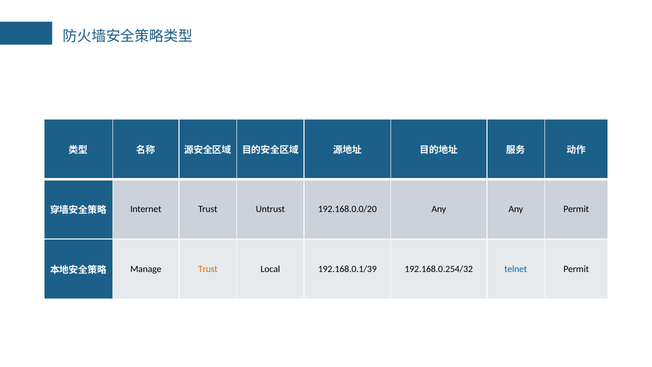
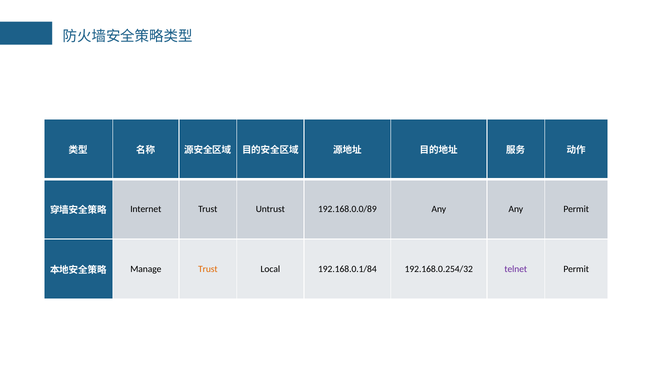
192.168.0.0/20: 192.168.0.0/20 -> 192.168.0.0/89 (347, 209)
192.168.0.1/39: 192.168.0.1/39 -> 192.168.0.1/84 (347, 269)
telnet colour: blue -> purple (516, 269)
